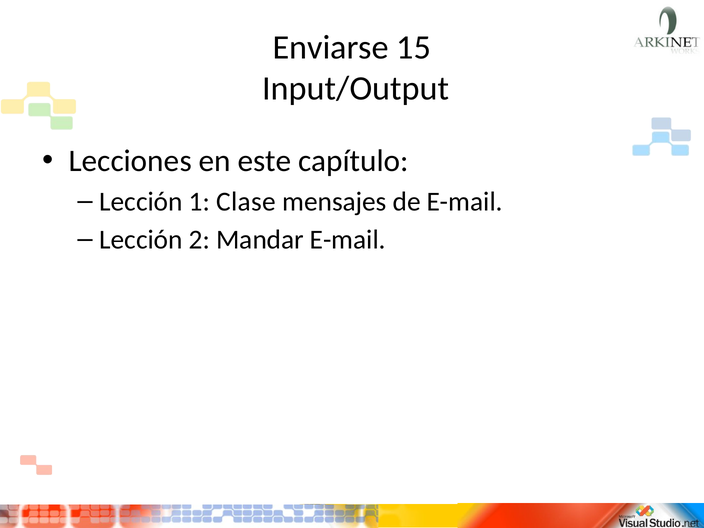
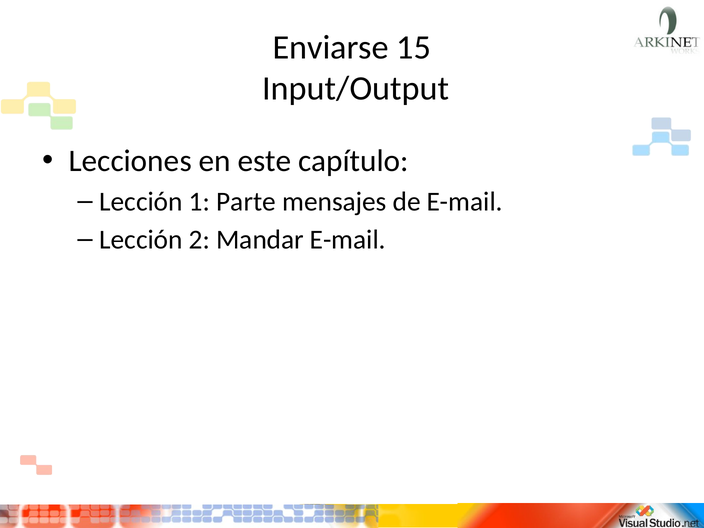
Clase: Clase -> Parte (246, 202)
